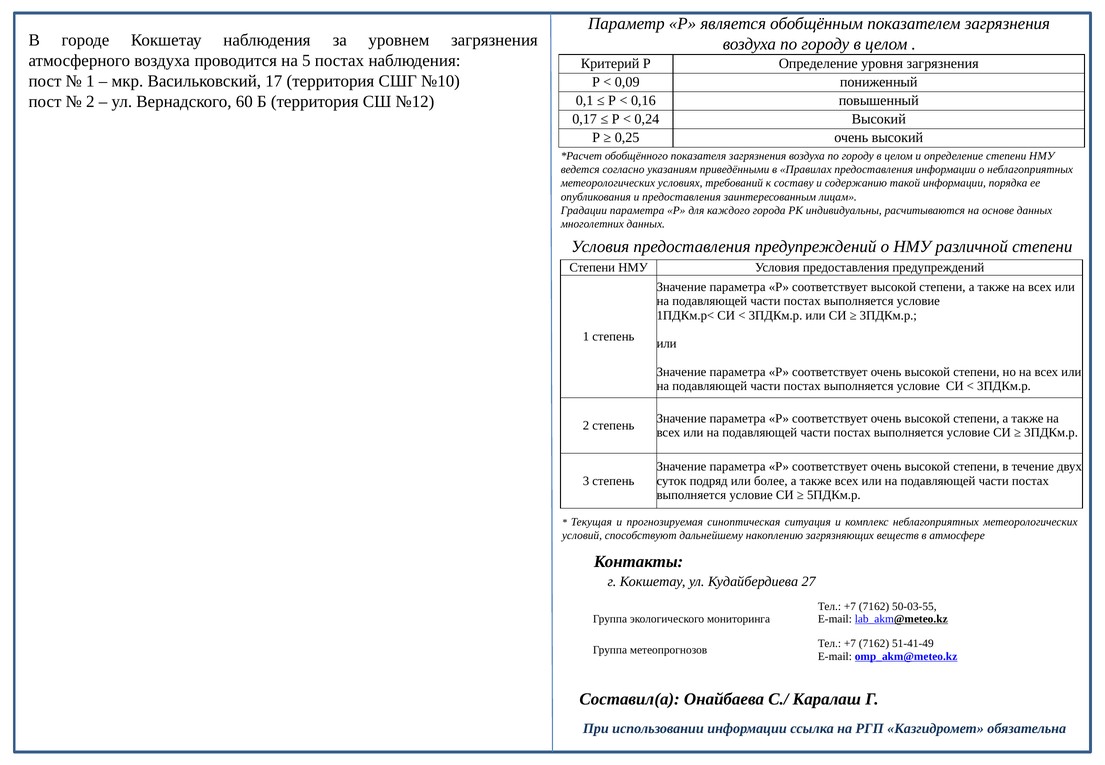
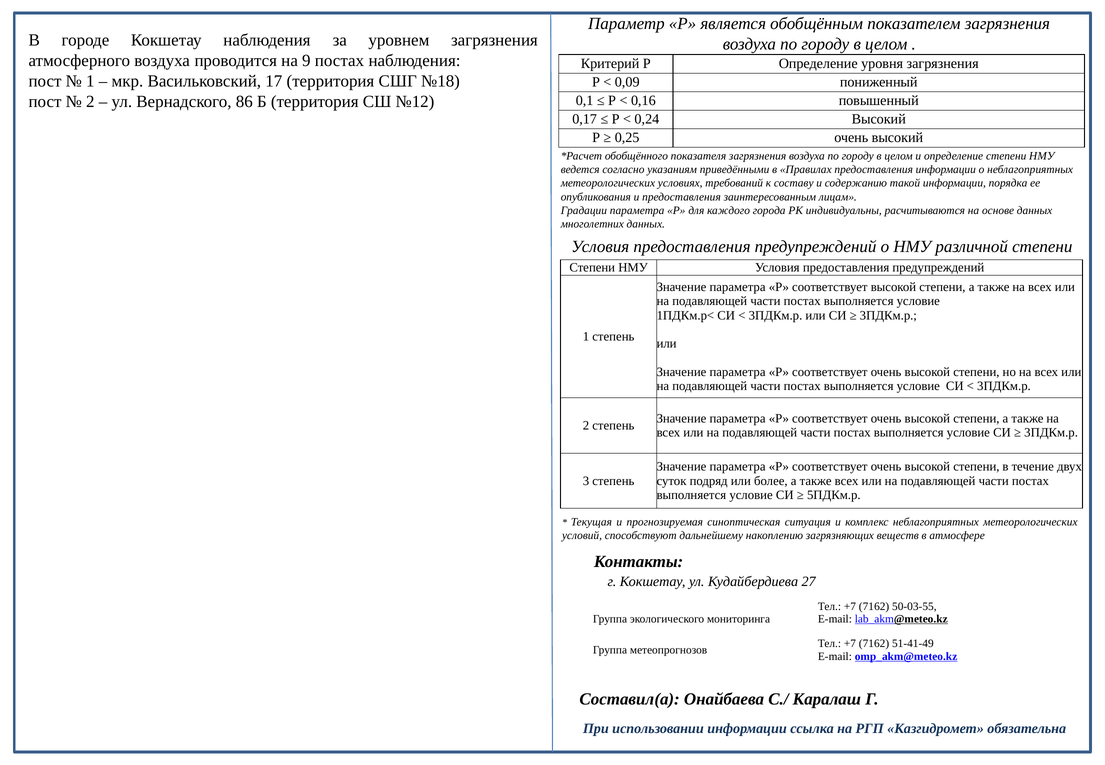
5: 5 -> 9 (306, 61)
№10: №10 -> №18 (440, 81)
60: 60 -> 86 (244, 101)
